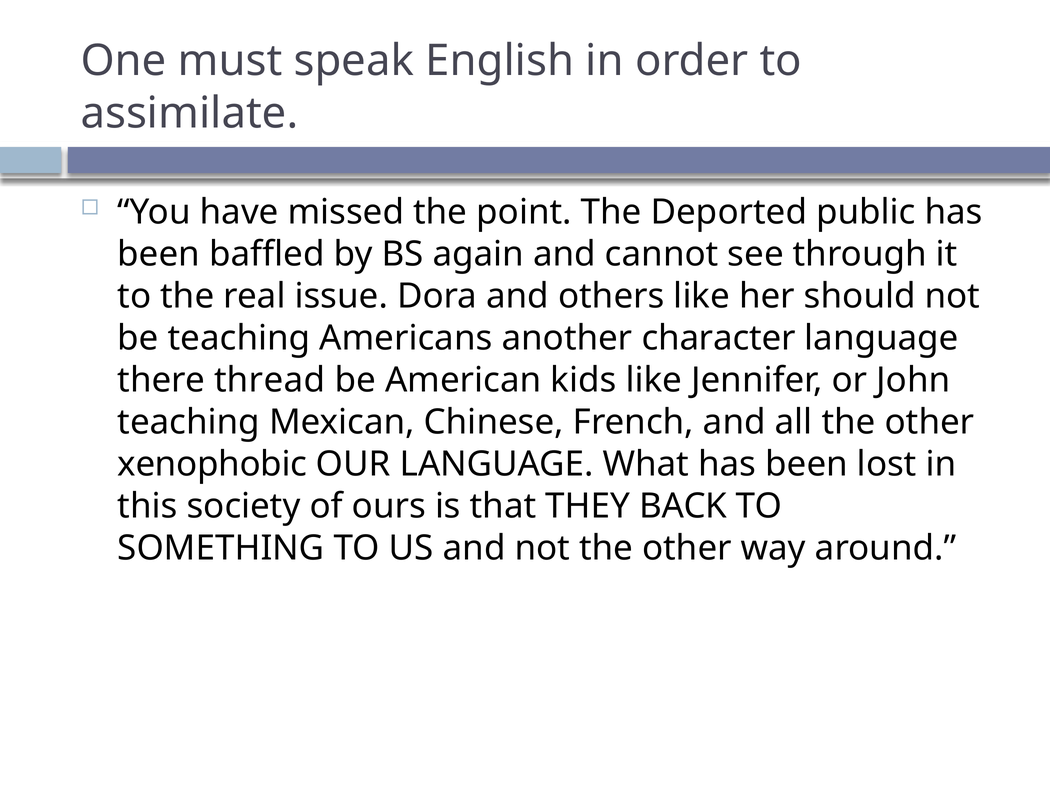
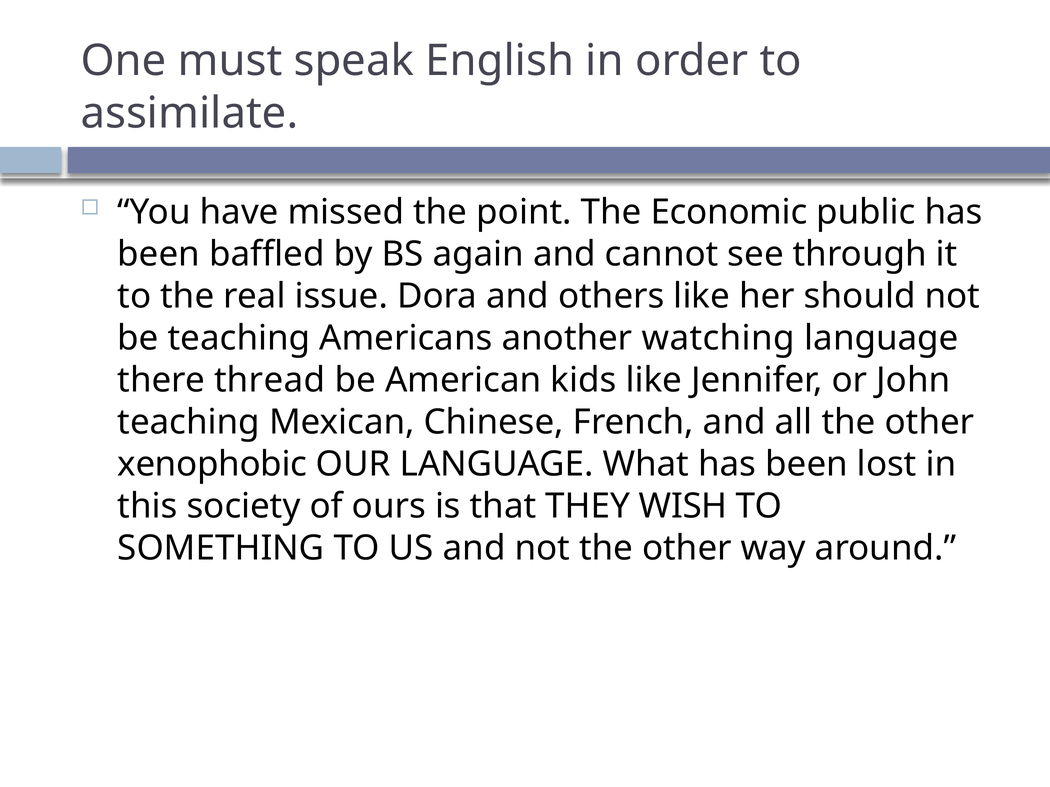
Deported: Deported -> Economic (729, 212)
character: character -> watching (718, 338)
BACK: BACK -> WISH (683, 506)
